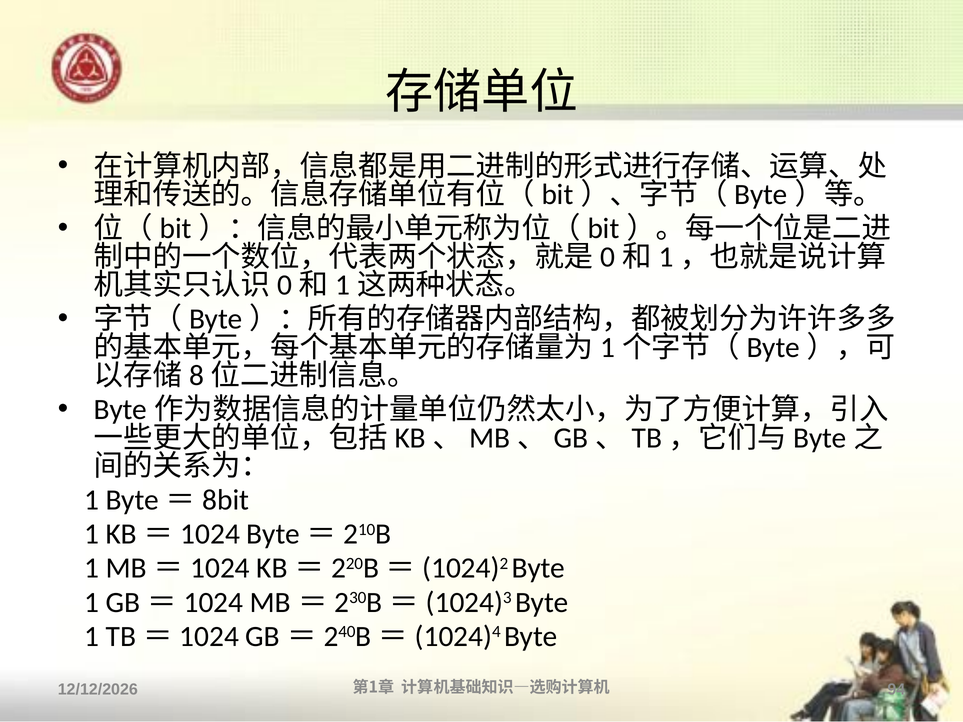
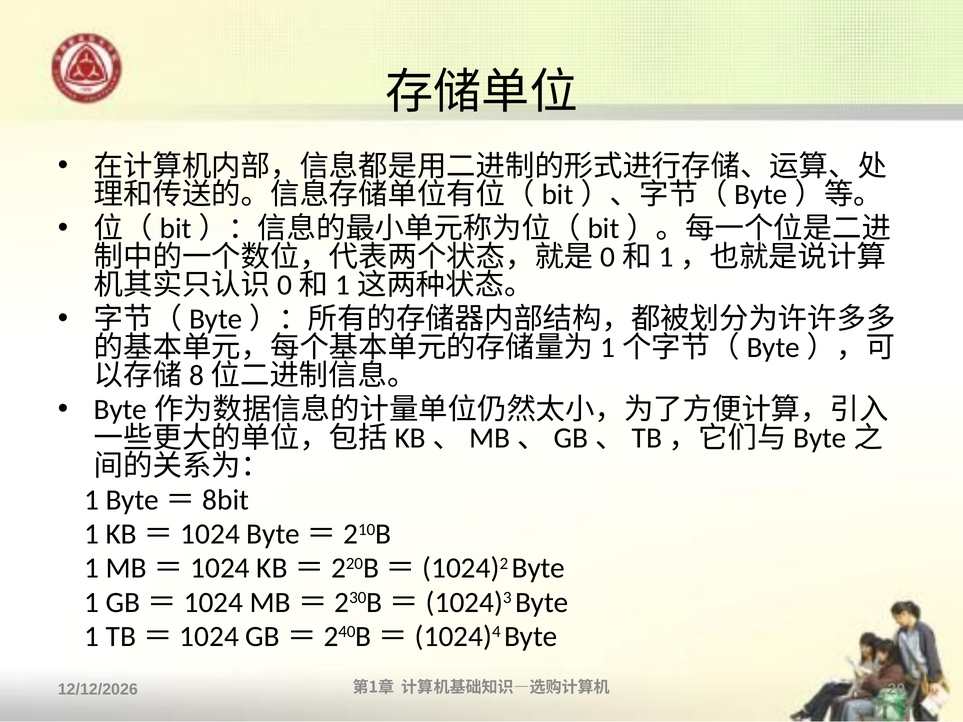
94: 94 -> 20 (896, 690)
